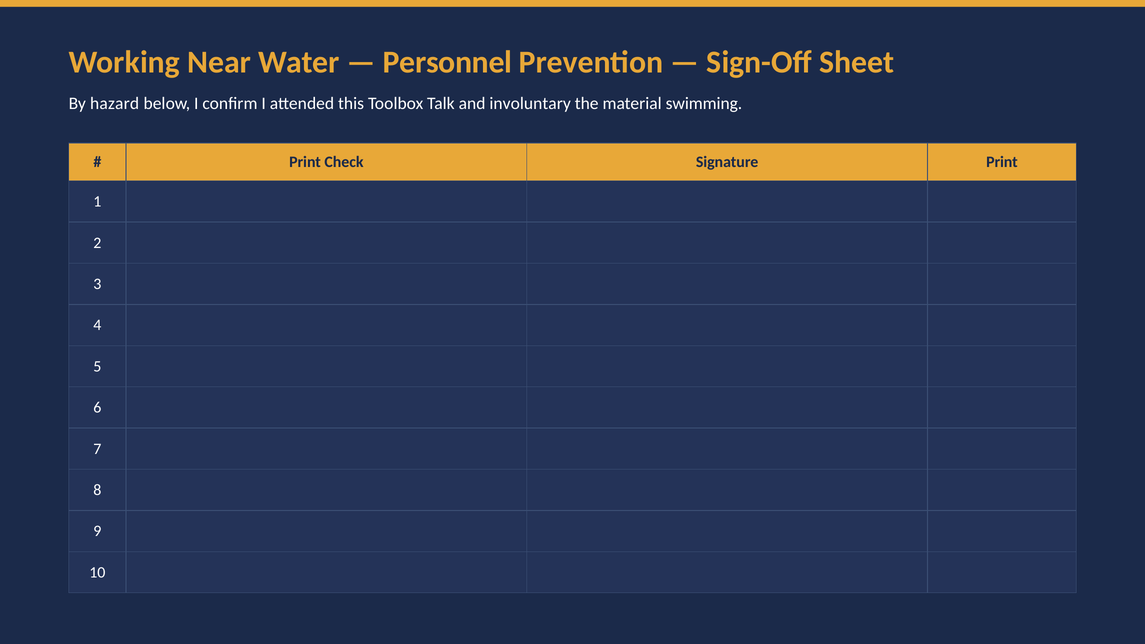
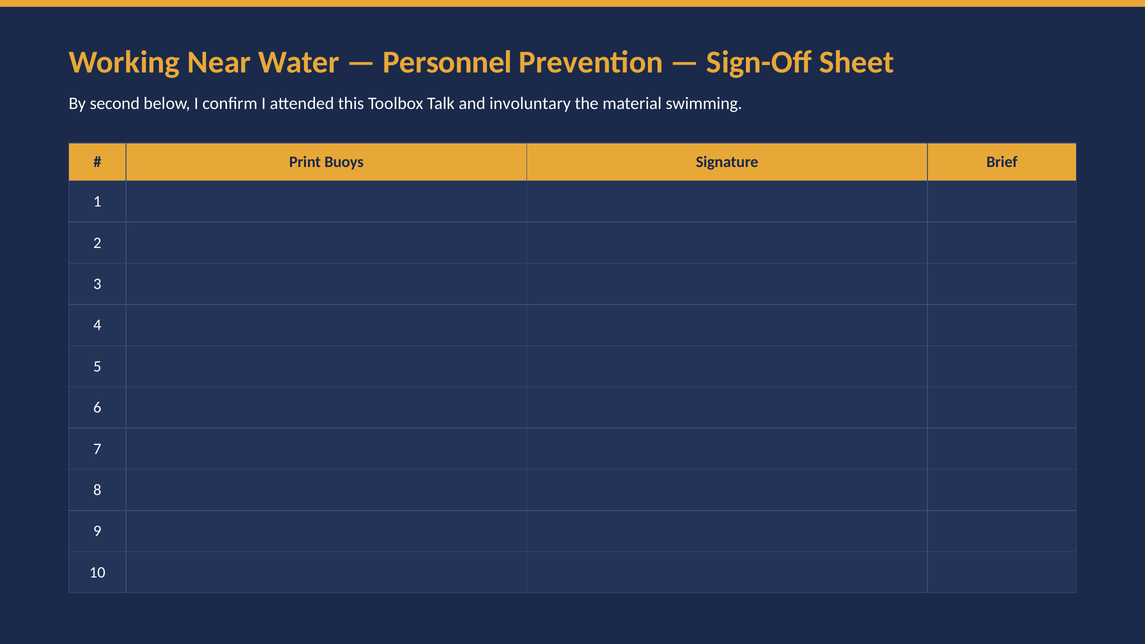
hazard: hazard -> second (115, 103)
Check: Check -> Buoys (344, 162)
Signature Print: Print -> Brief (1002, 162)
